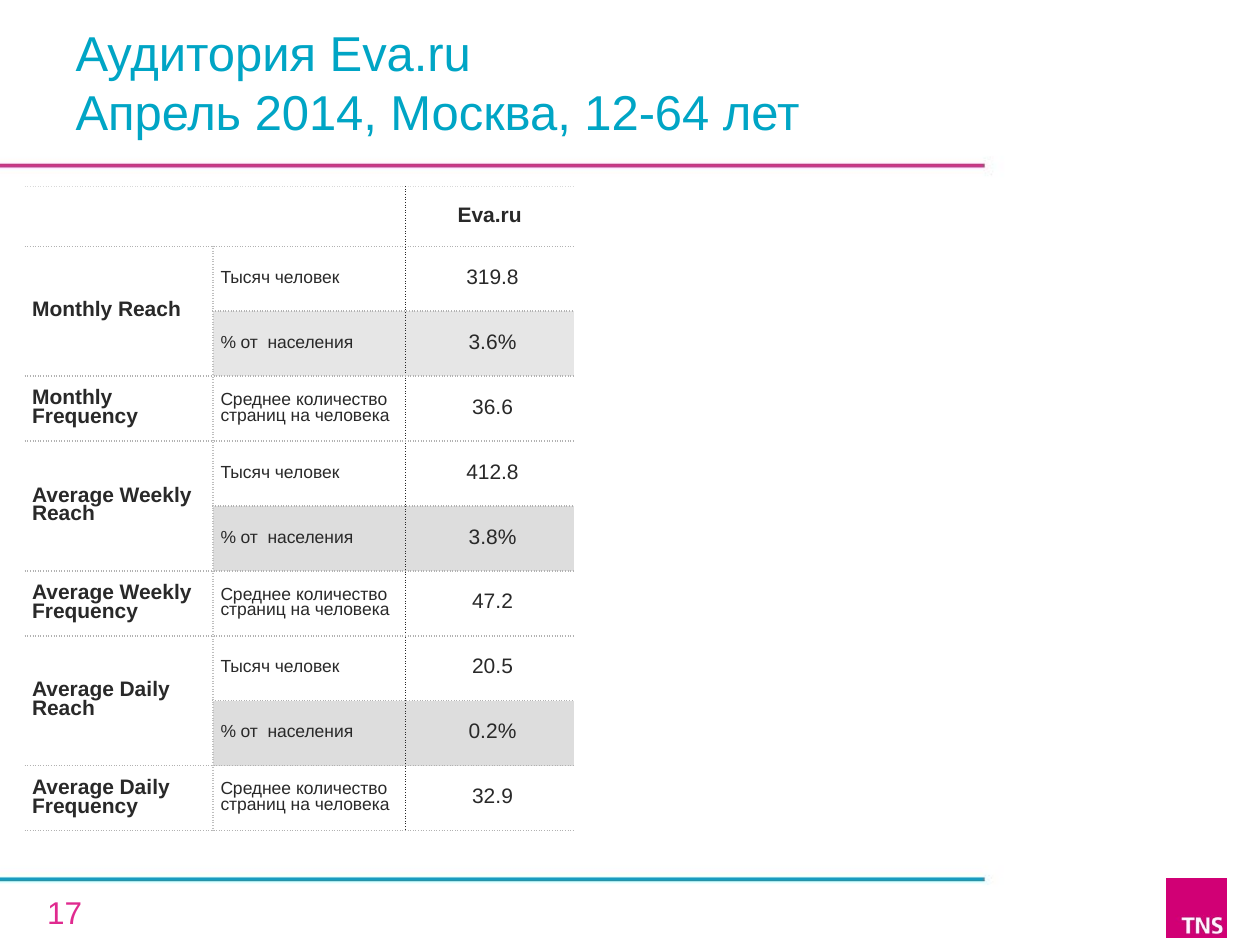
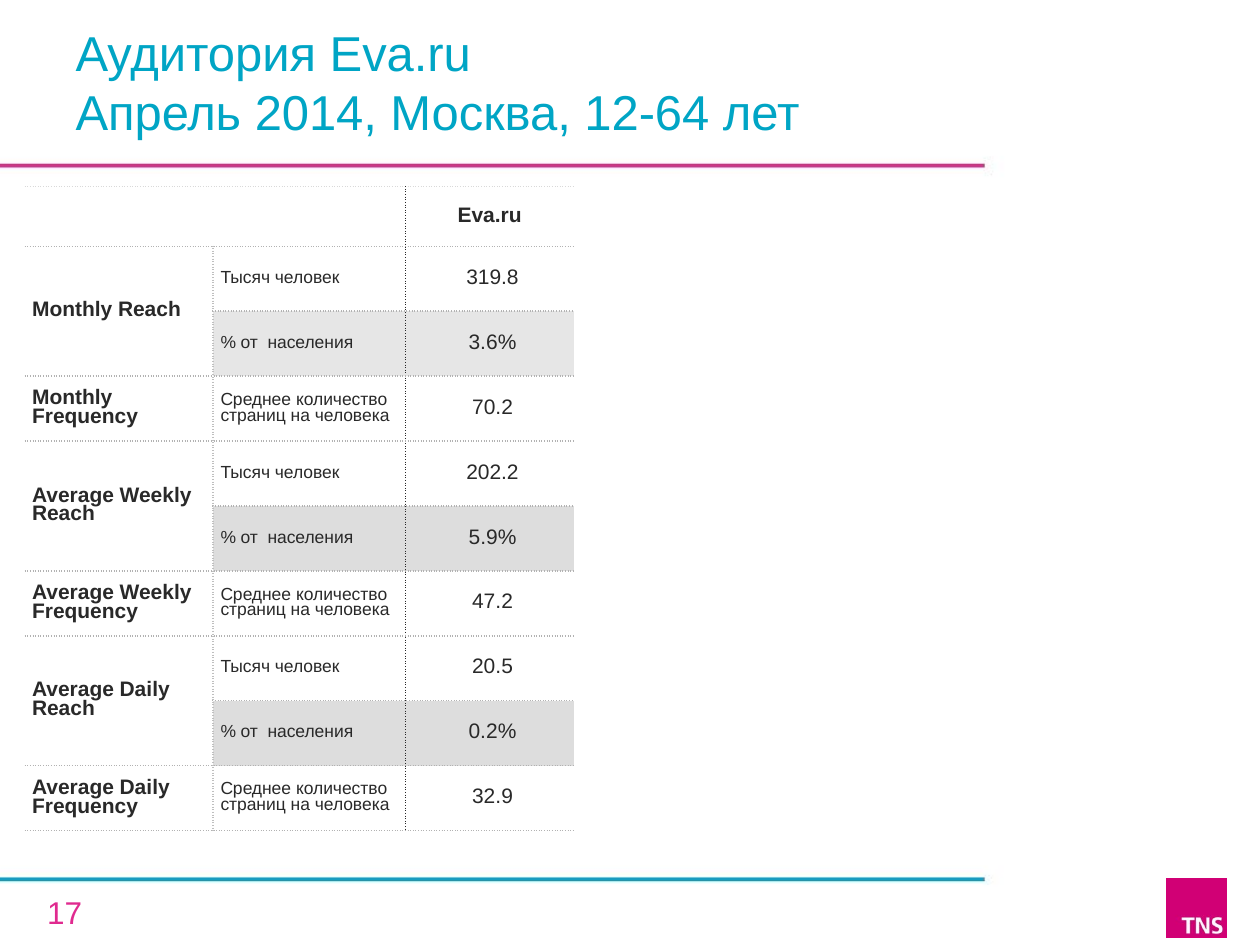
36.6: 36.6 -> 70.2 (493, 407)
412.8: 412.8 -> 202.2 (492, 472)
3.8%: 3.8% -> 5.9% (493, 537)
